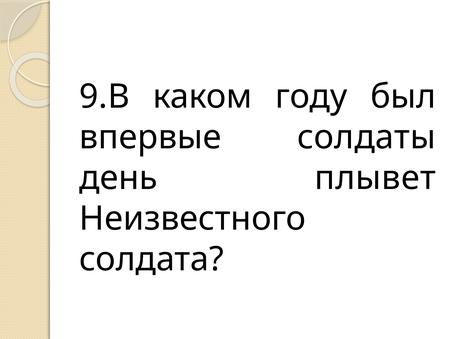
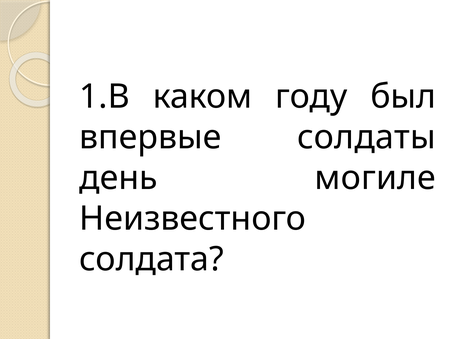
9.В: 9.В -> 1.В (105, 96)
плывет: плывет -> могиле (375, 177)
